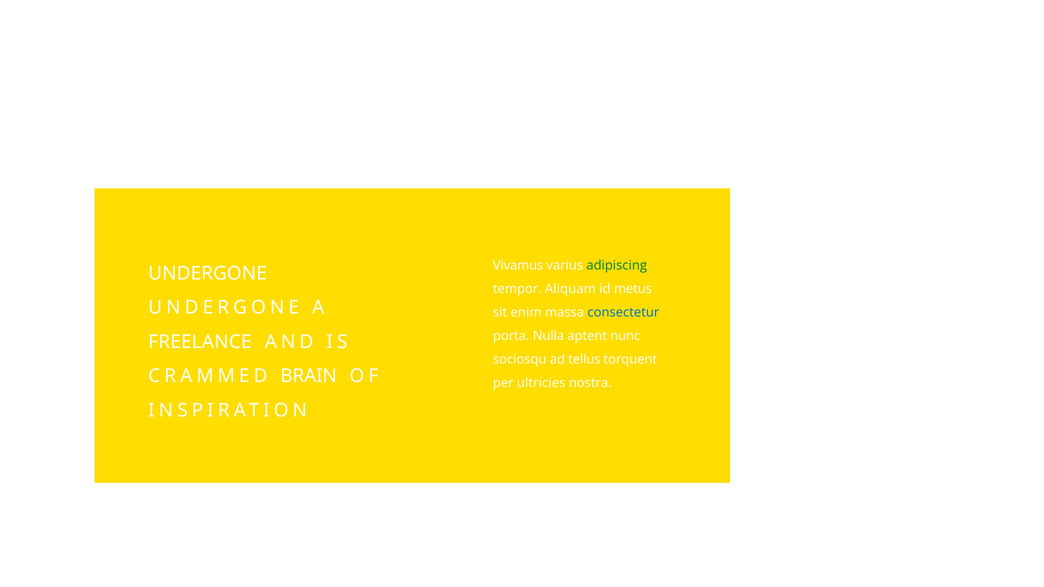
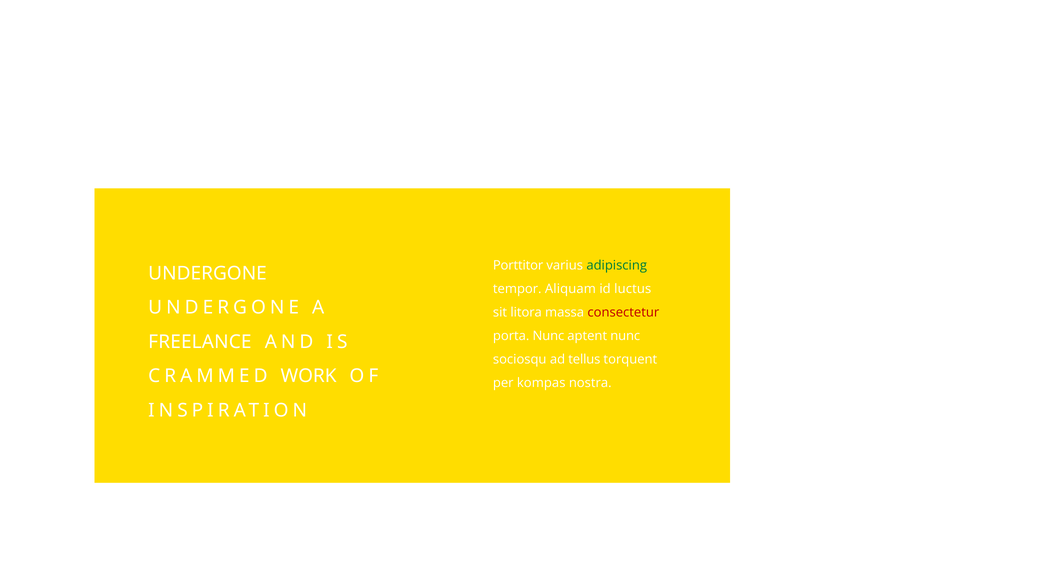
Vivamus: Vivamus -> Porttitor (518, 266)
metus: metus -> luctus (633, 289)
enim: enim -> litora (526, 313)
consectetur colour: blue -> red (623, 313)
porta Nulla: Nulla -> Nunc (548, 336)
BRAIN: BRAIN -> WORK (309, 376)
ultricies: ultricies -> kompas (541, 383)
